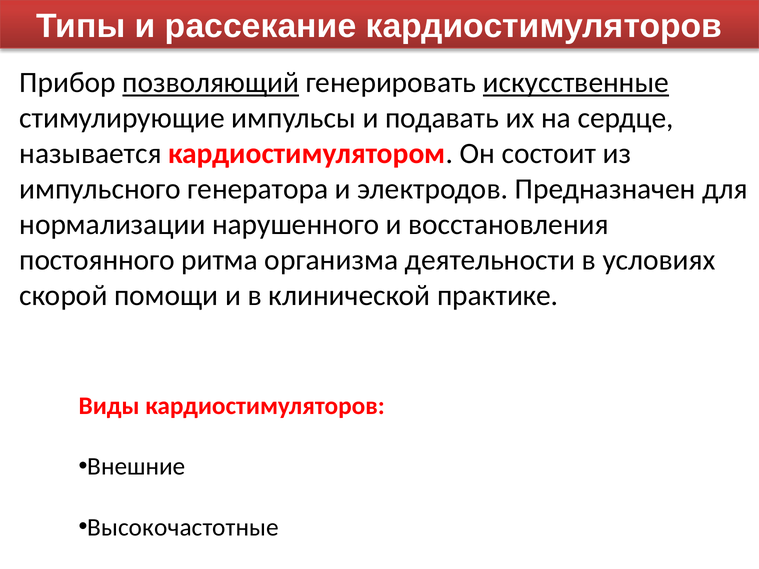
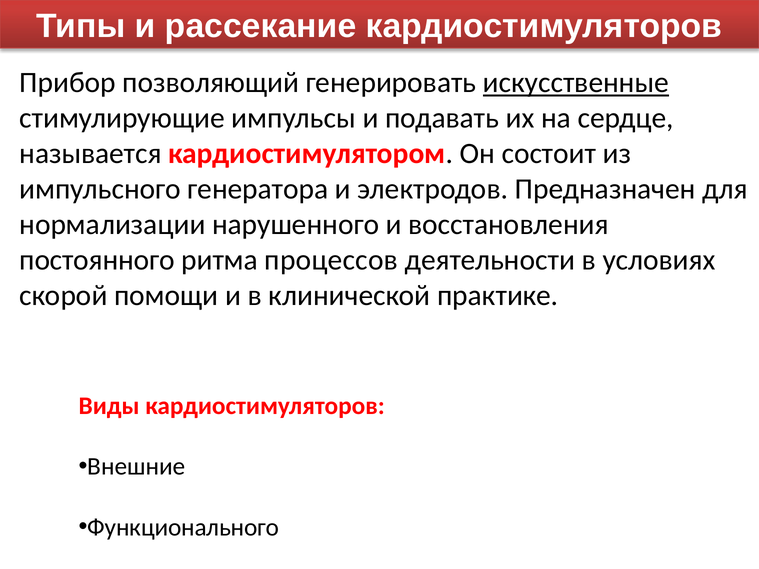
позволяющий underline: present -> none (211, 83)
организма: организма -> процессов (331, 260)
Высокочастотные: Высокочастотные -> Функционального (183, 528)
